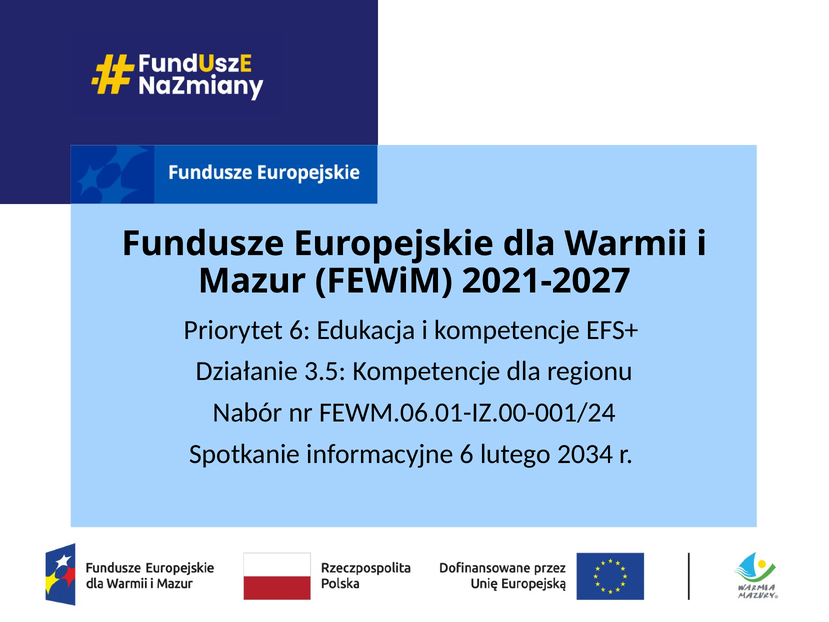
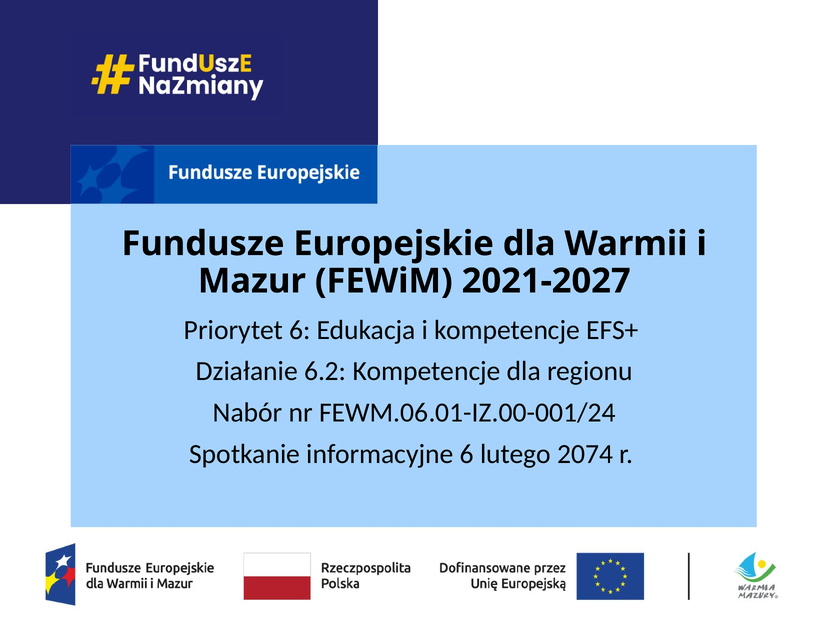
3.5: 3.5 -> 6.2 (325, 371)
2034: 2034 -> 2074 (585, 454)
